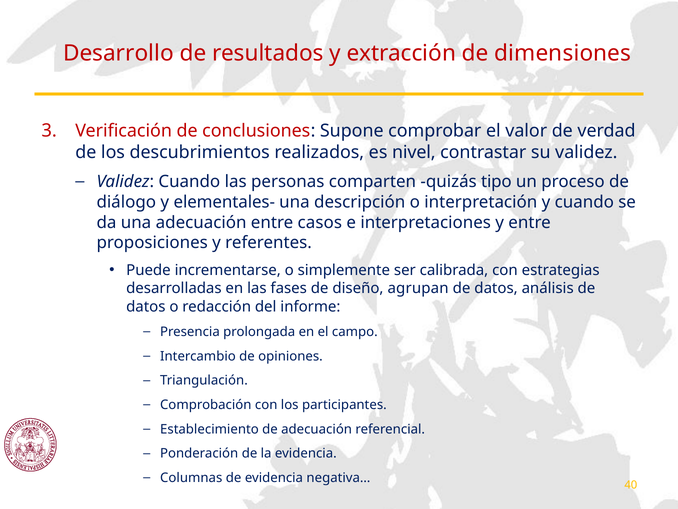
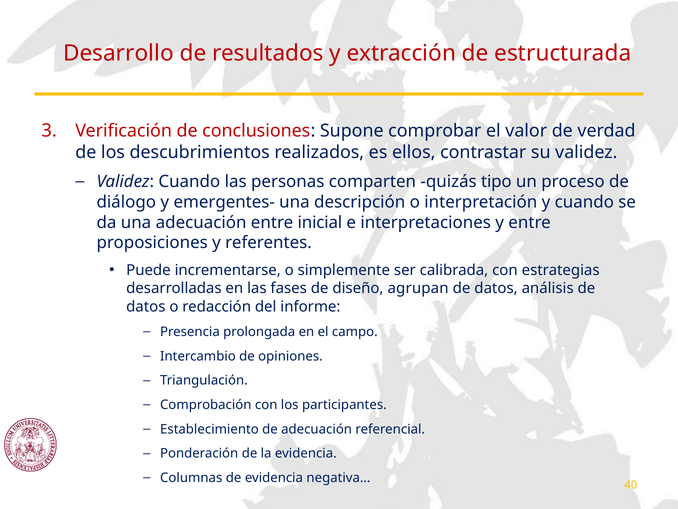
dimensiones: dimensiones -> estructurada (563, 53)
nivel: nivel -> ellos (414, 152)
elementales-: elementales- -> emergentes- (224, 202)
casos: casos -> inicial (320, 222)
